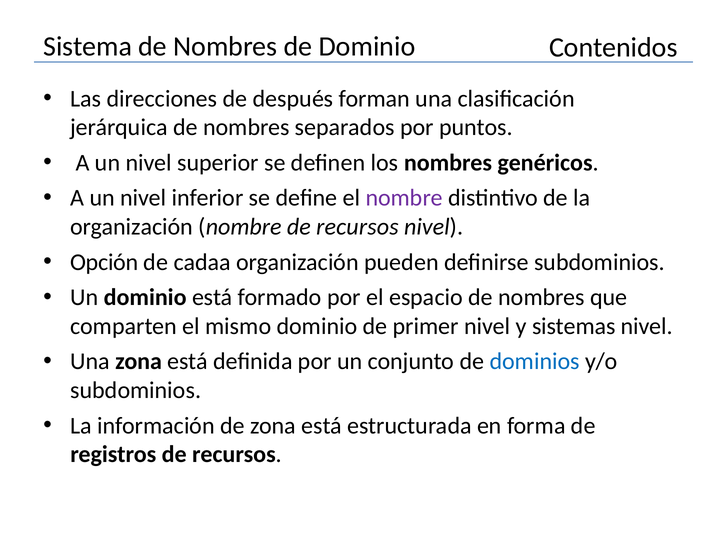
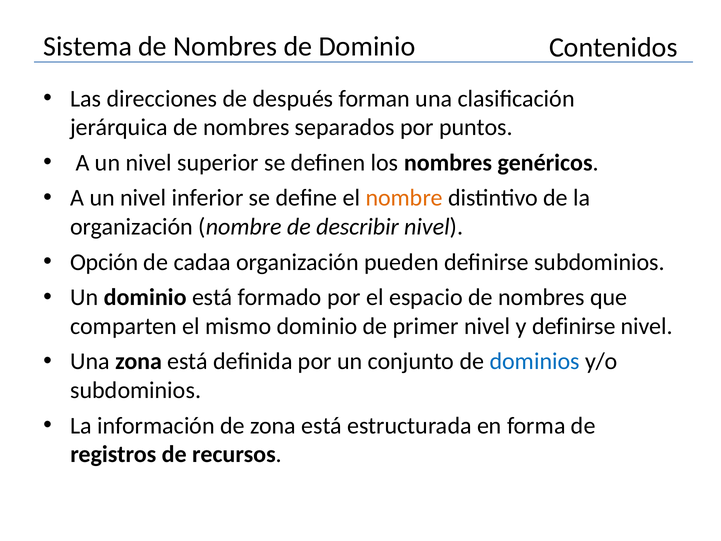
nombre colour: purple -> orange (404, 198)
nombre de recursos: recursos -> describir (358, 227)
y sistemas: sistemas -> definirse (574, 326)
